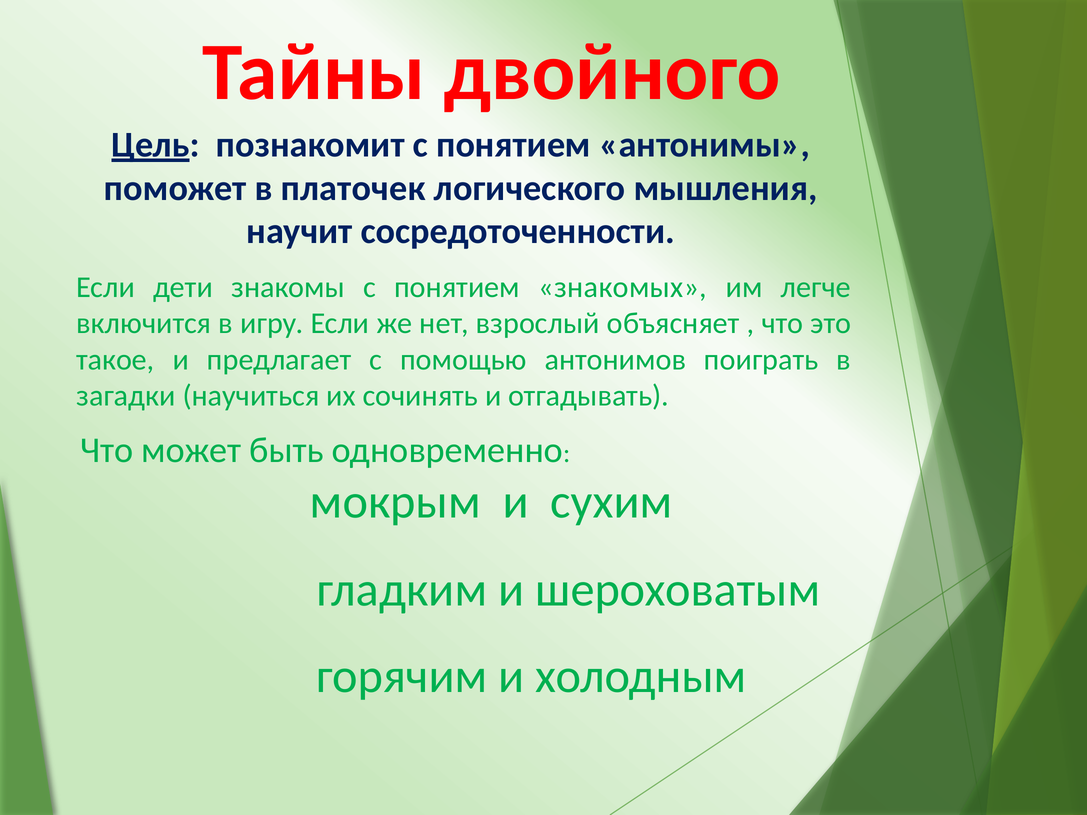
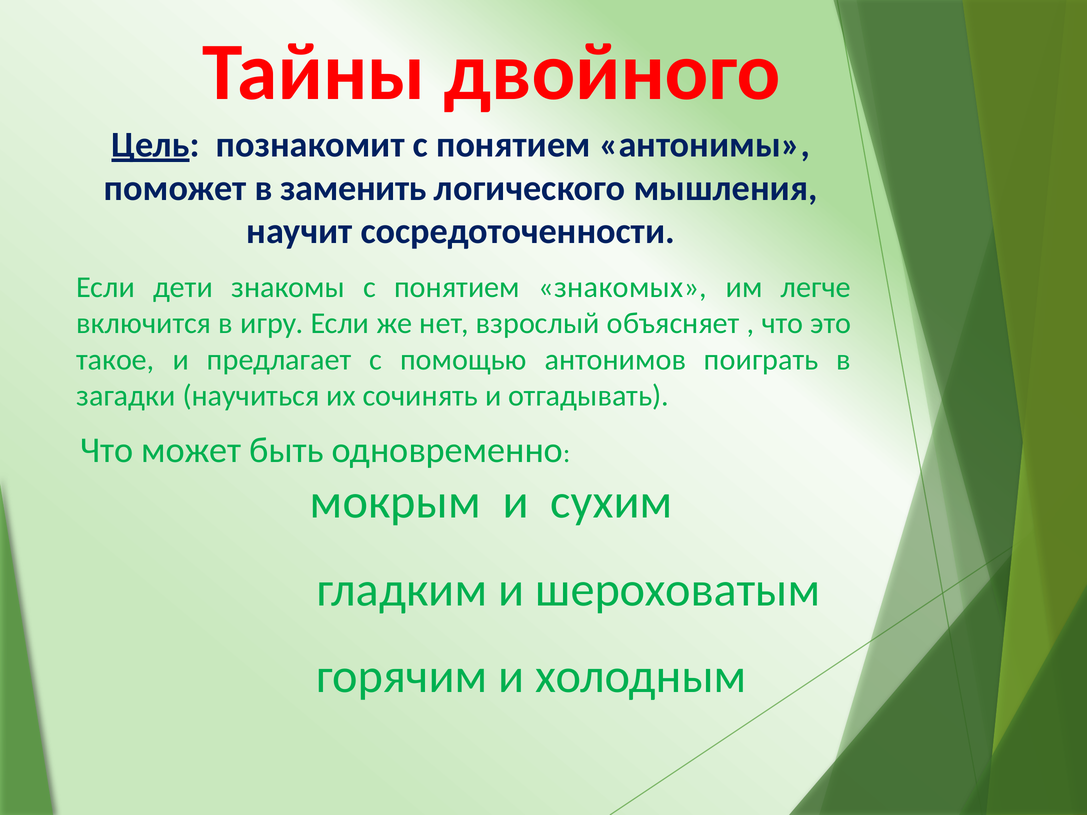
платочек: платочек -> заменить (353, 188)
